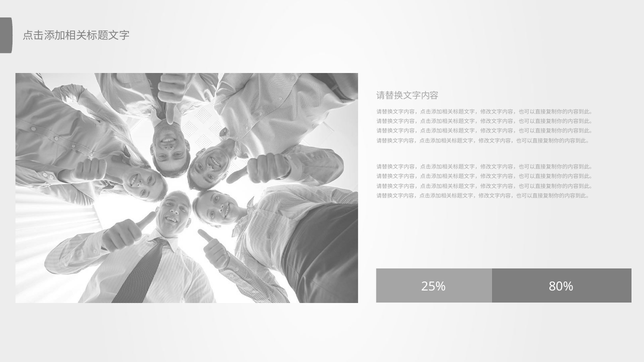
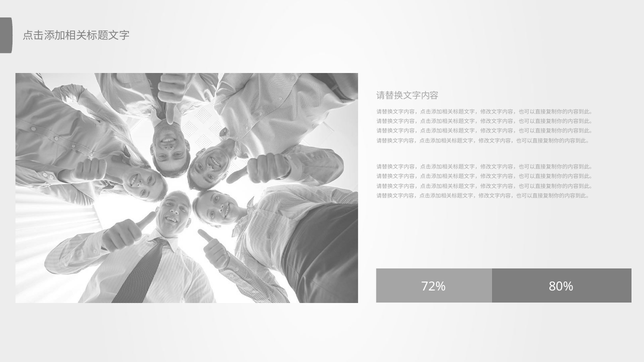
25%: 25% -> 72% (434, 287)
